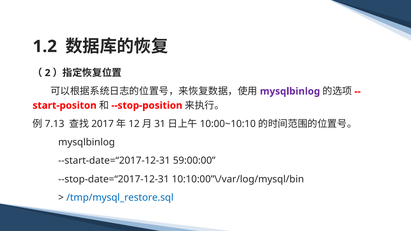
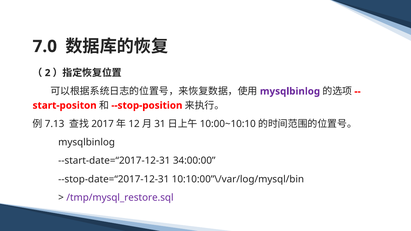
1.2: 1.2 -> 7.0 (45, 46)
59:00:00: 59:00:00 -> 34:00:00 (194, 161)
/tmp/mysql_restore.sql colour: blue -> purple (120, 198)
